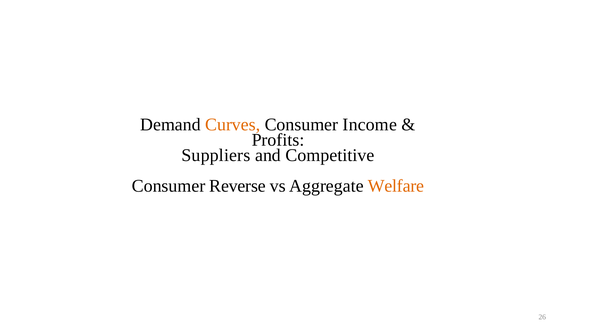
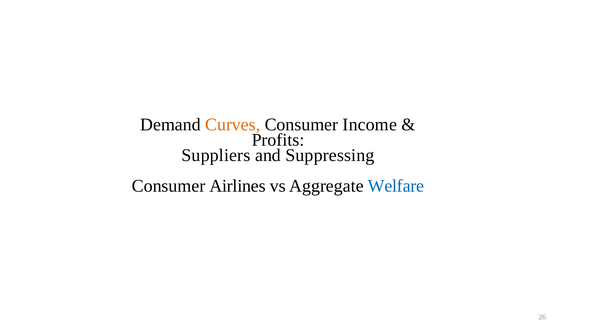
Competitive: Competitive -> Suppressing (330, 155)
Reverse: Reverse -> Airlines (238, 186)
Welfare colour: orange -> blue (396, 186)
